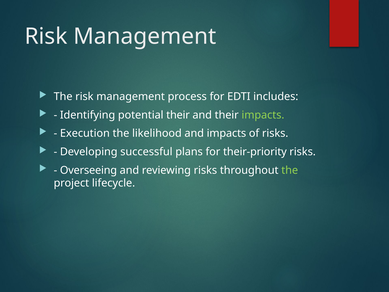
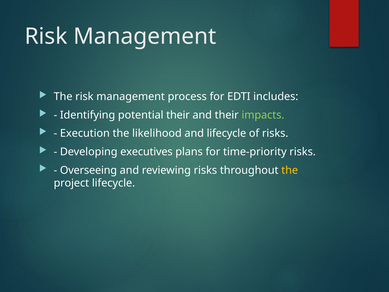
and impacts: impacts -> lifecycle (226, 133)
successful: successful -> executives (146, 152)
their-priority: their-priority -> time-priority (255, 152)
the colour: light green -> yellow (290, 170)
